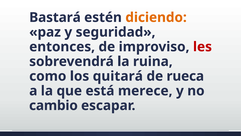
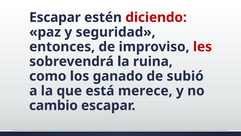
Bastará: Bastará -> Escapar (55, 17)
diciendo colour: orange -> red (156, 17)
quitará: quitará -> ganado (118, 76)
rueca: rueca -> subió (185, 76)
